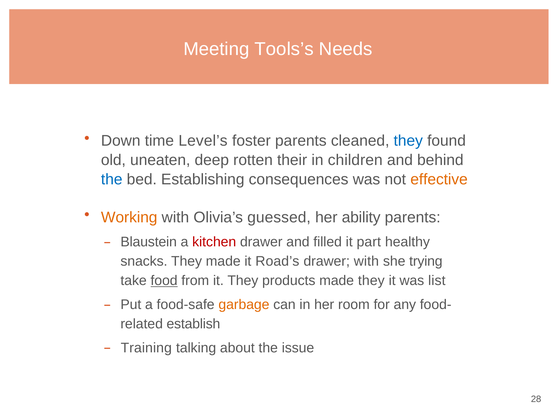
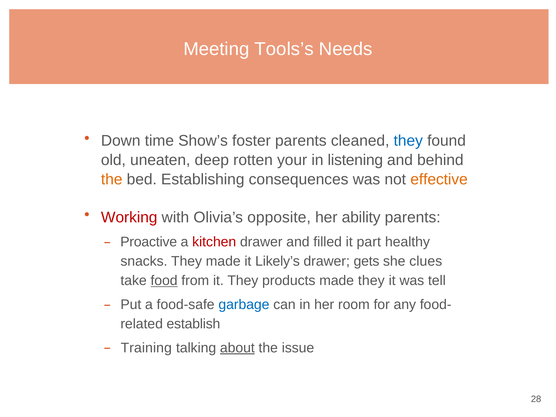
Level’s: Level’s -> Show’s (203, 141)
their: their -> your (292, 160)
children: children -> listening (355, 160)
the colour: blue -> orange (112, 179)
Working colour: orange -> red (129, 217)
guessed: guessed -> opposite (279, 217)
Blaustein: Blaustein -> Proactive (149, 242)
Road’s: Road’s -> Likely’s (278, 261)
drawer with: with -> gets (367, 261)
trying: trying -> clues (426, 261)
list: list -> tell (437, 281)
garbage colour: orange -> blue (244, 305)
about underline: none -> present (237, 348)
